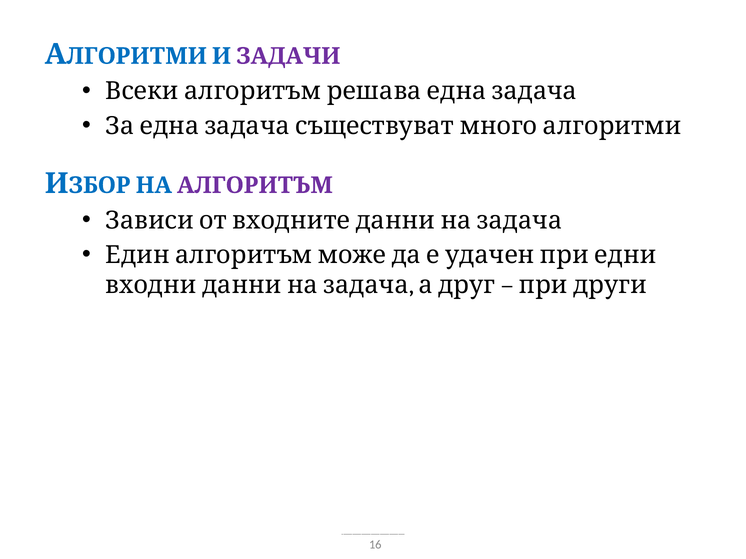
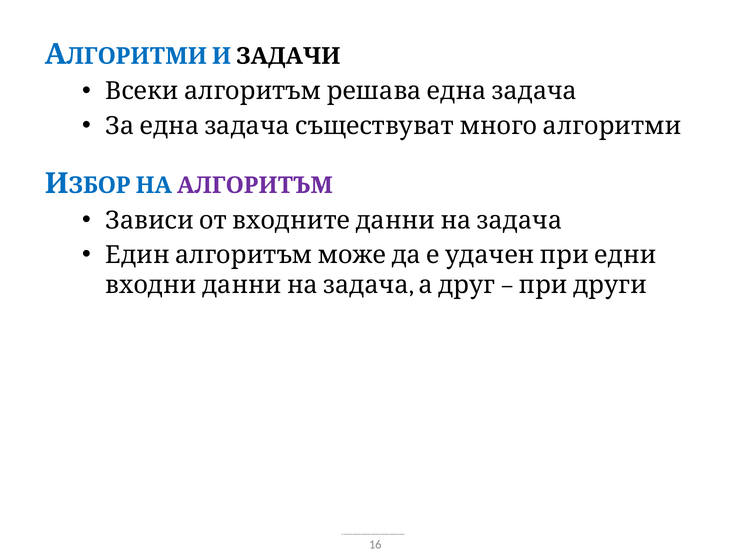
ЗАДАЧИ colour: purple -> black (288, 56)
